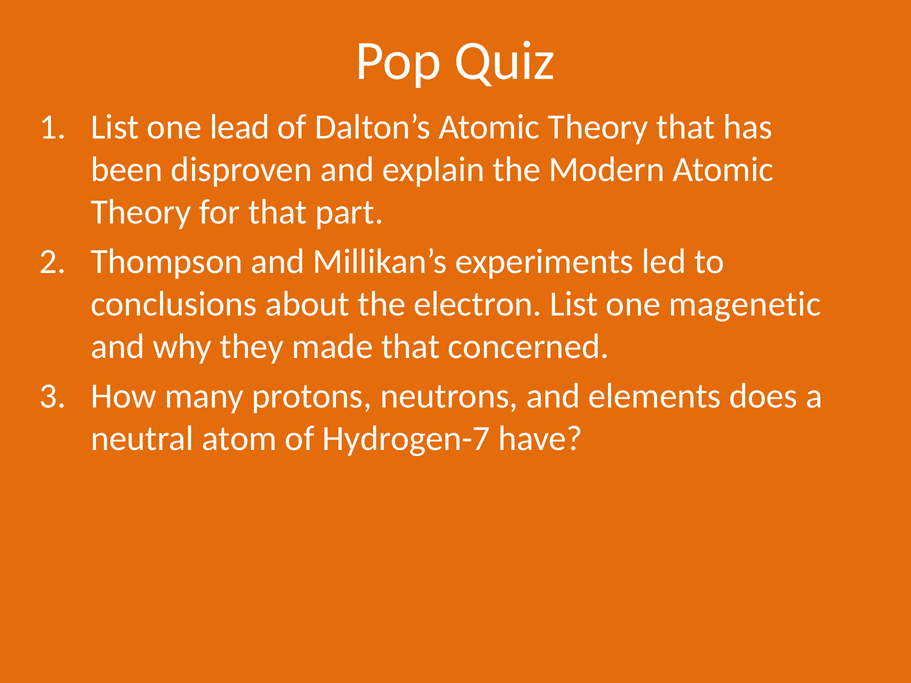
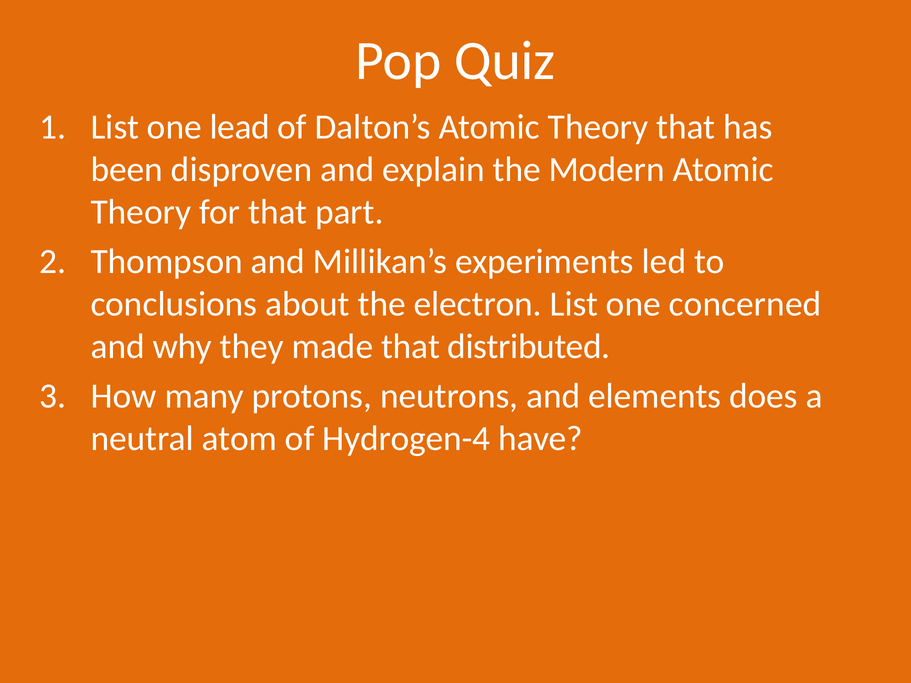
magenetic: magenetic -> concerned (745, 304)
concerned: concerned -> distributed (529, 347)
Hydrogen-7: Hydrogen-7 -> Hydrogen-4 (406, 439)
